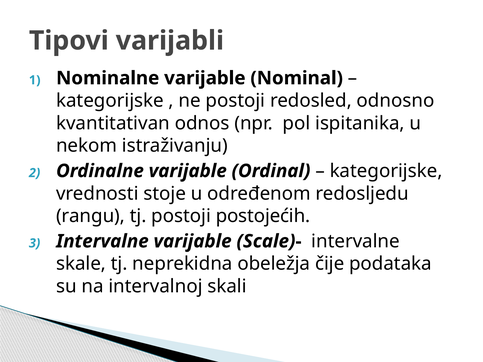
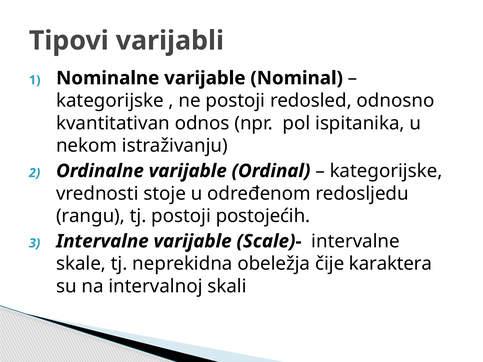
podataka: podataka -> karaktera (391, 264)
